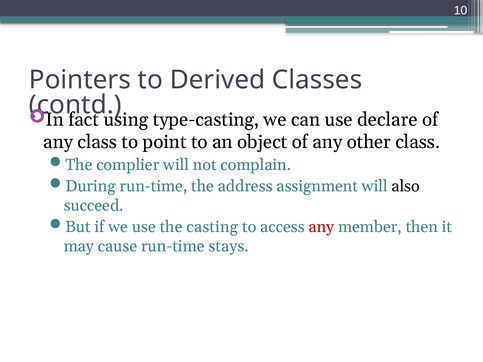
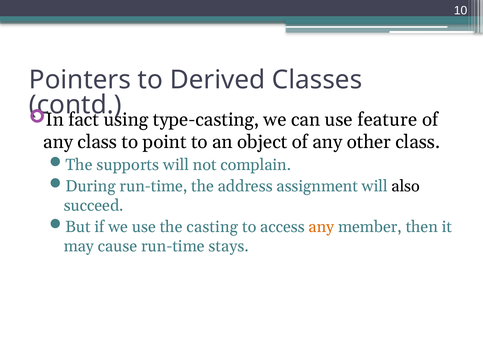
declare: declare -> feature (387, 120)
complier: complier -> supports (128, 165)
any colour: red -> orange (321, 227)
